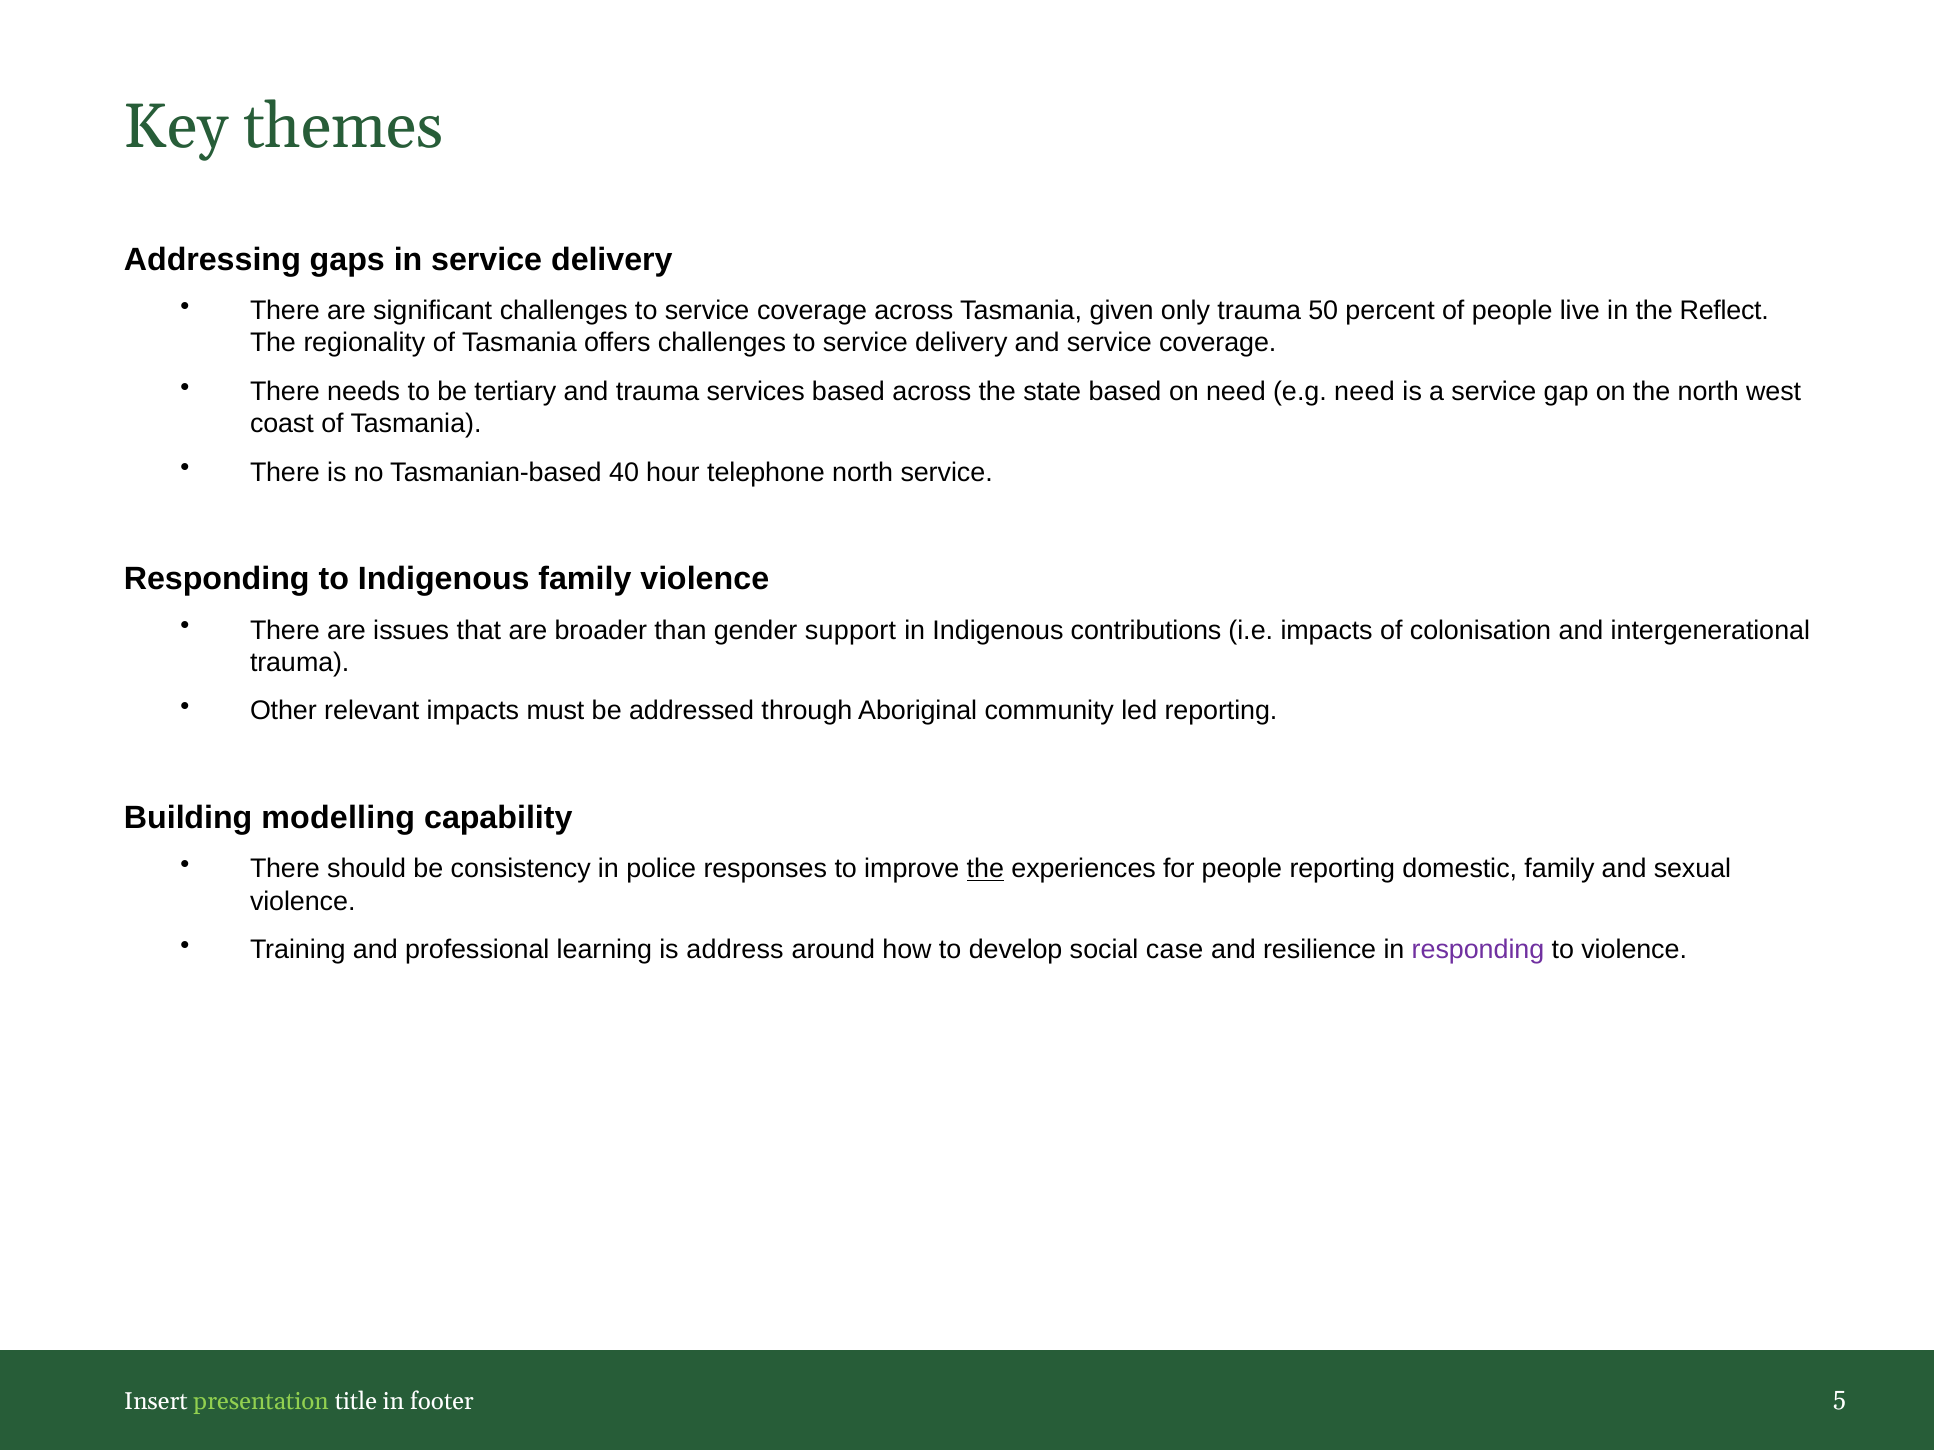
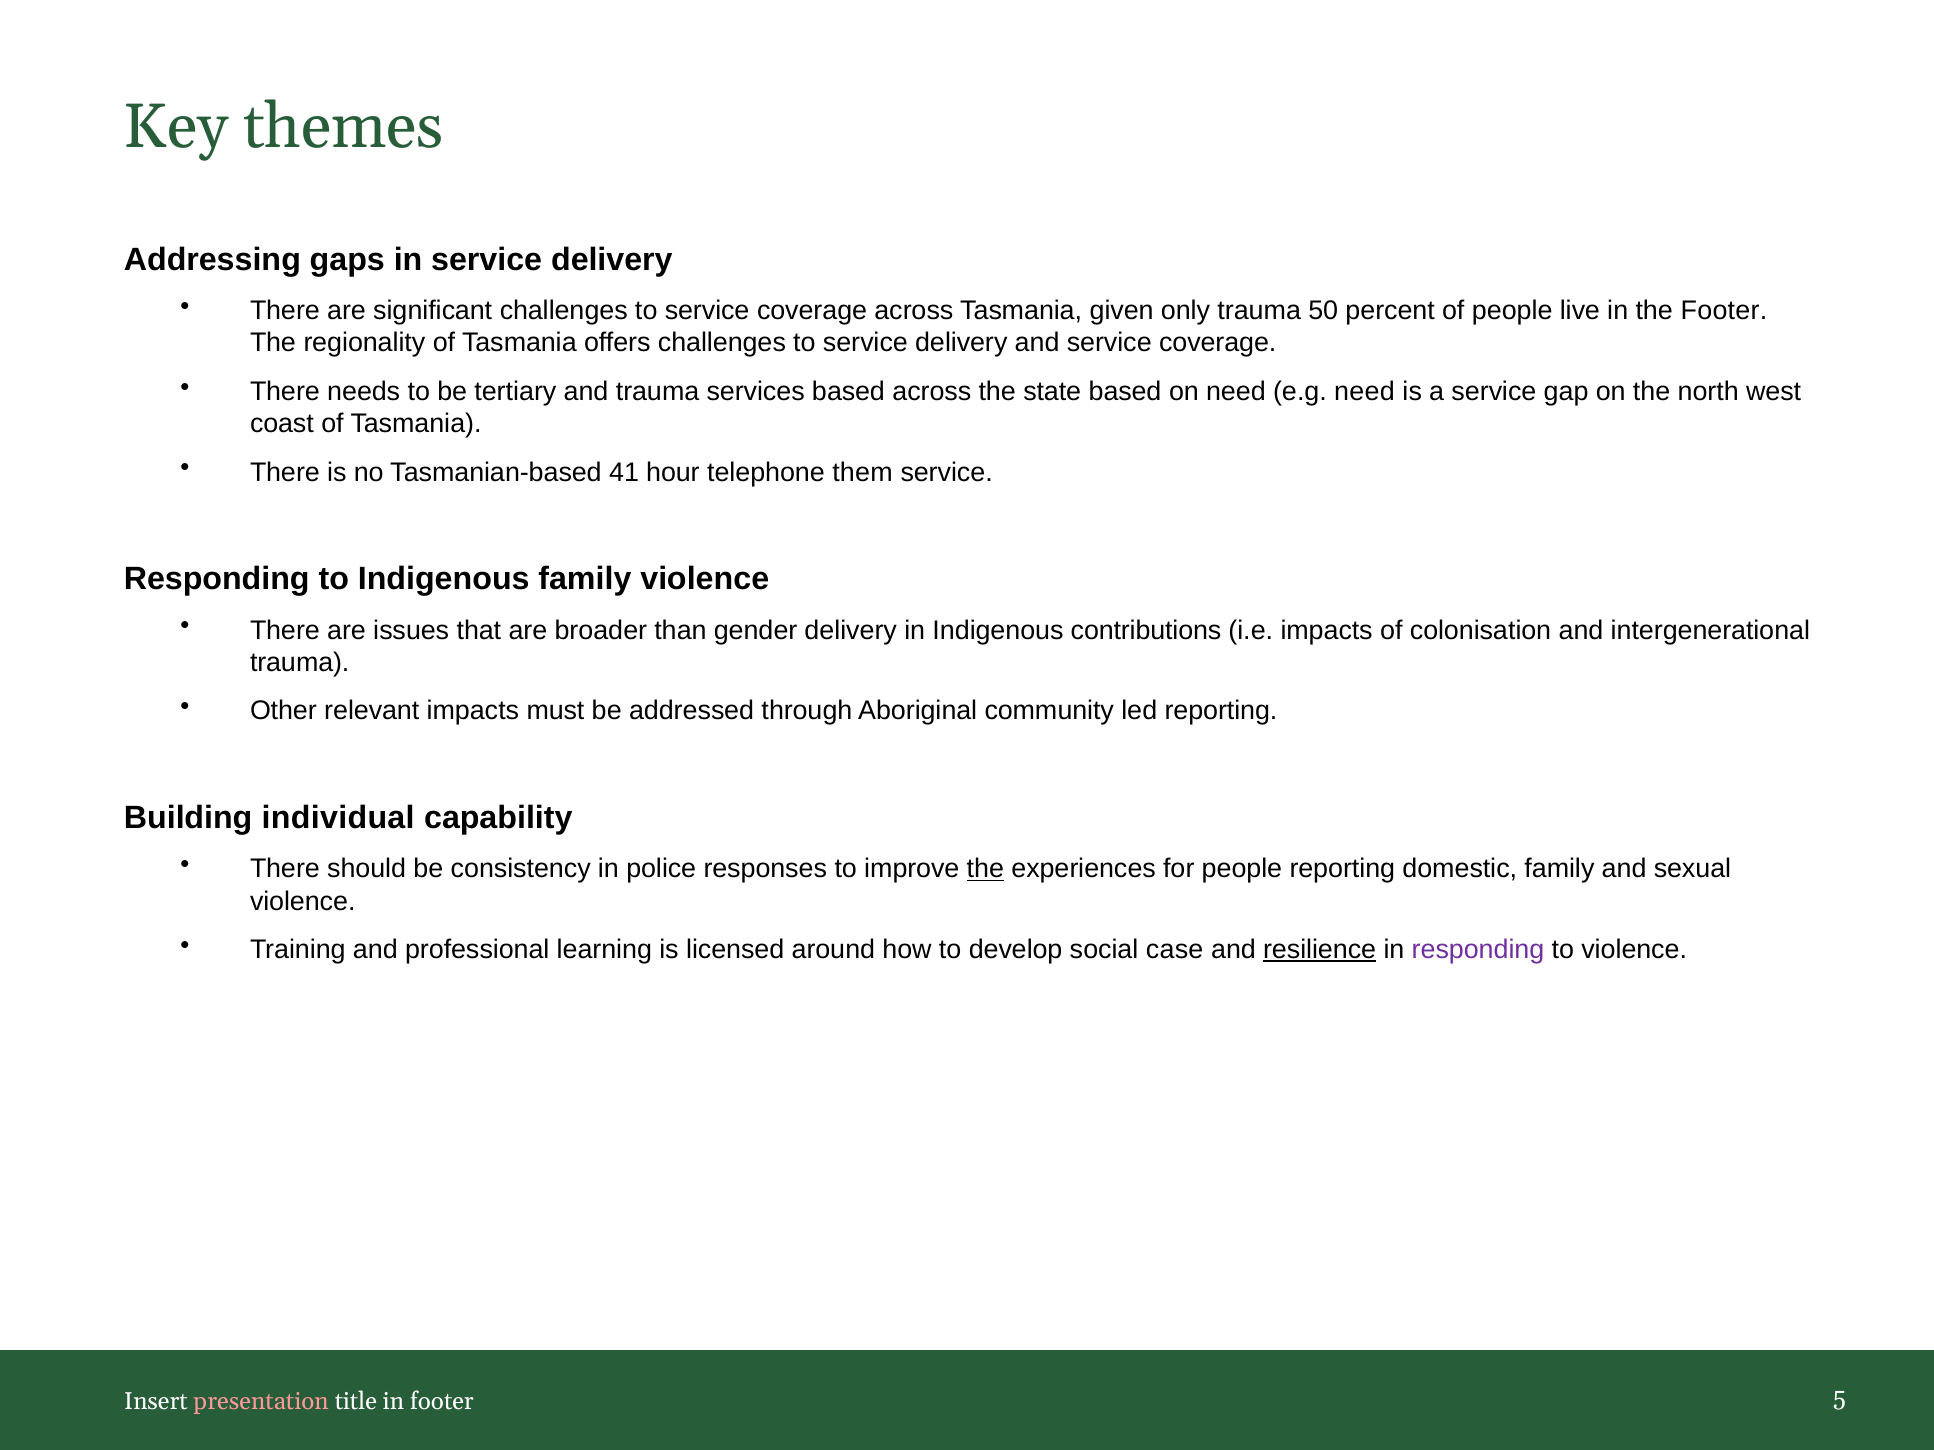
the Reflect: Reflect -> Footer (1724, 311)
40: 40 -> 41 (624, 472)
telephone north: north -> them (863, 472)
gender support: support -> delivery (851, 630)
modelling: modelling -> individual (338, 818)
address: address -> licensed (735, 950)
resilience underline: none -> present (1320, 950)
presentation colour: light green -> pink (261, 1402)
